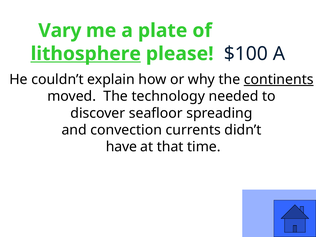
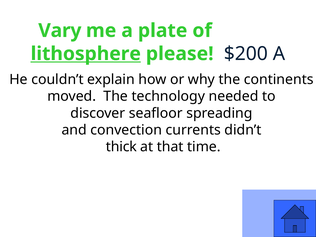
$100: $100 -> $200 (246, 54)
continents underline: present -> none (279, 79)
have: have -> thick (121, 147)
